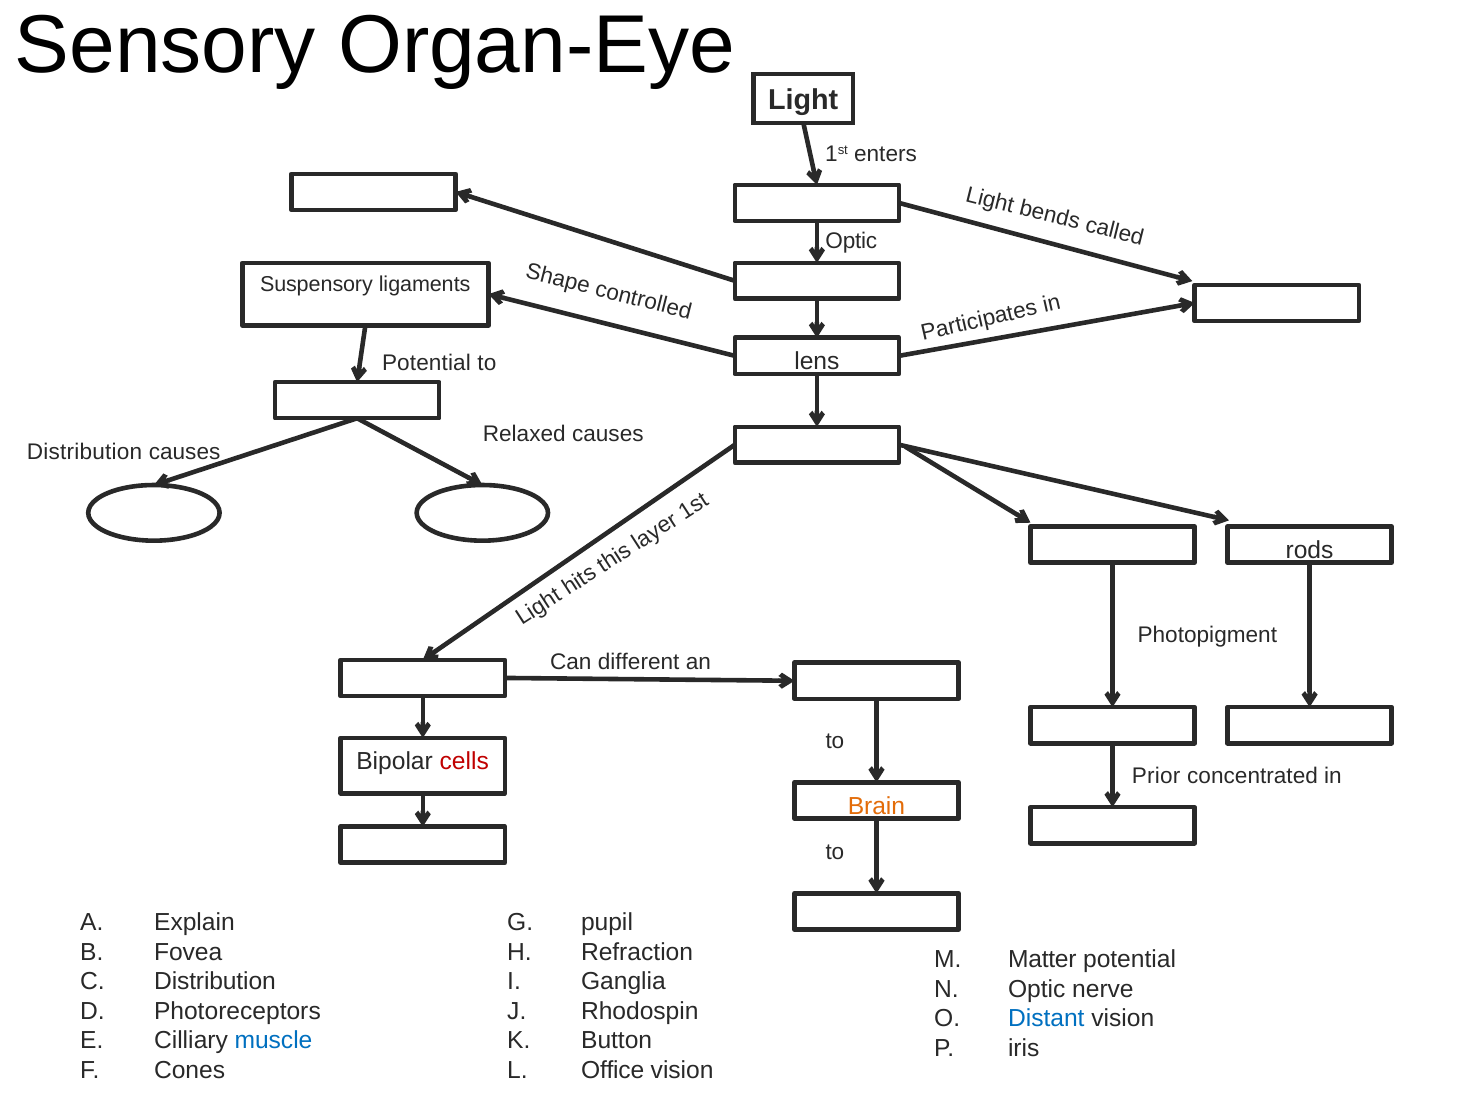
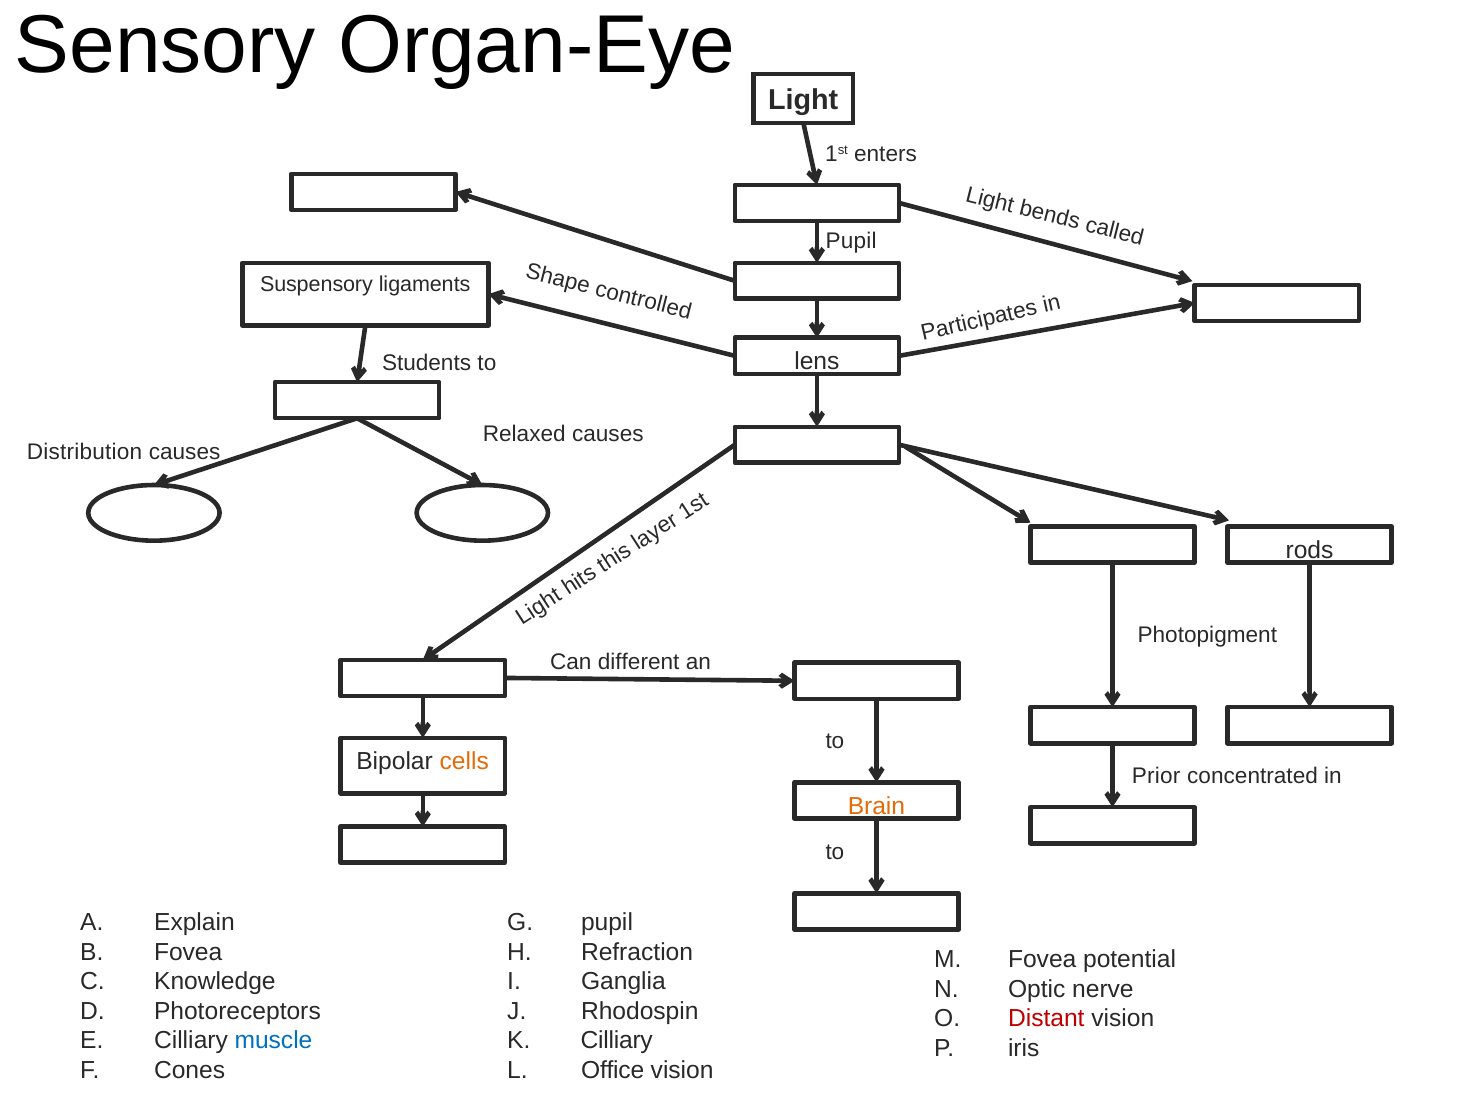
Optic: Optic -> Pupil (851, 241)
Potential: Potential -> Students (427, 363)
cells colour: red -> orange (464, 762)
Matter: Matter -> Fovea (1042, 960)
Distribution: Distribution -> Knowledge (215, 982)
Distant colour: blue -> red (1046, 1019)
Button: Button -> Cilliary (617, 1041)
